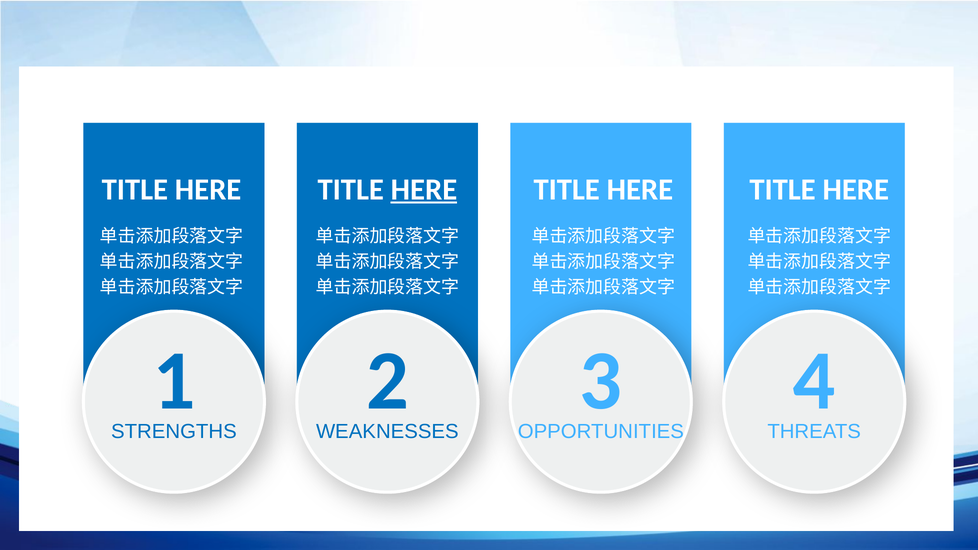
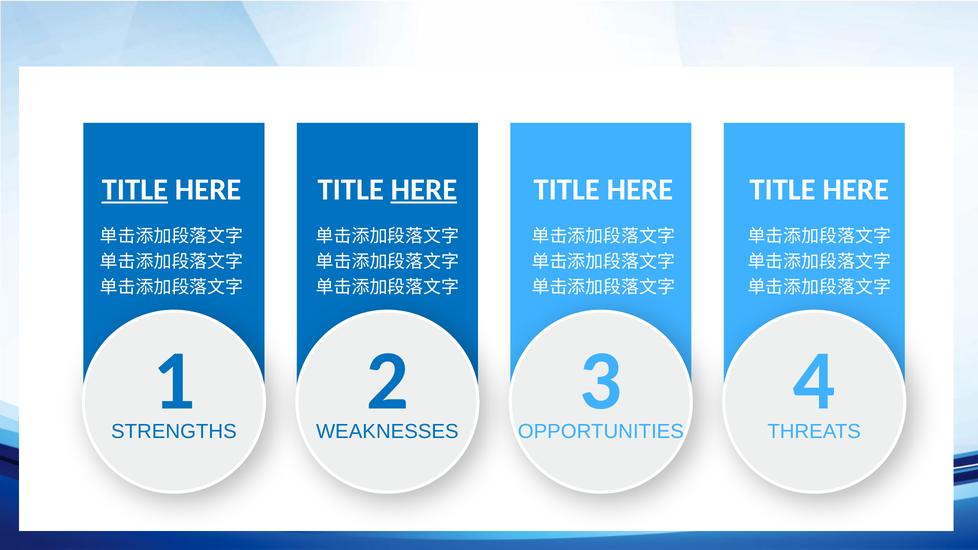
TITLE underline: none -> present (135, 189)
